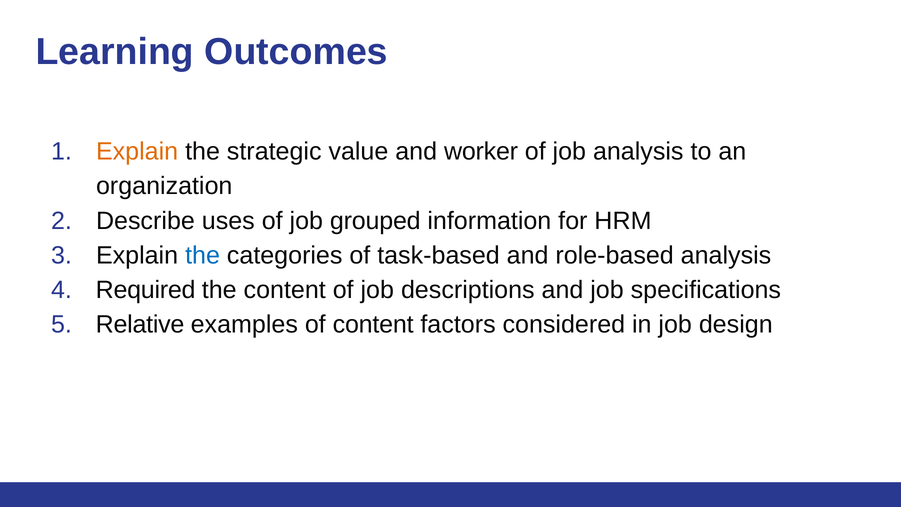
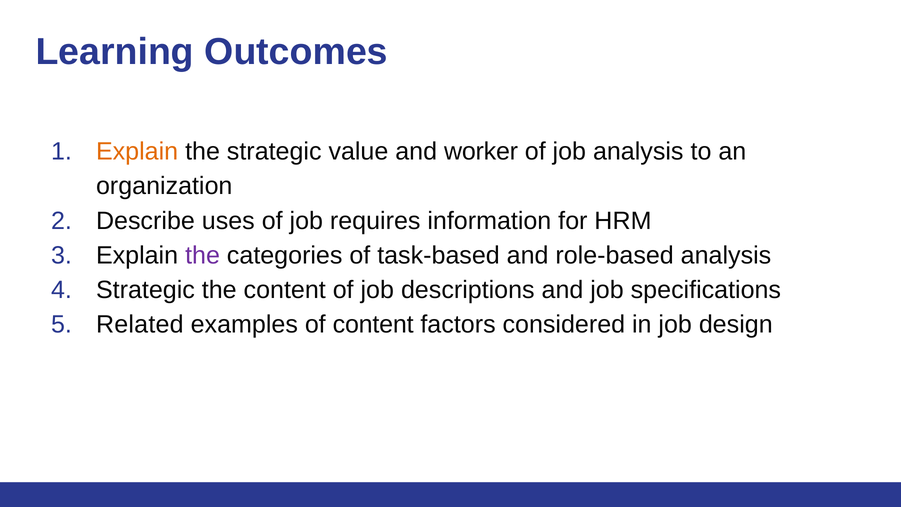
grouped: grouped -> requires (375, 221)
the colour: blue -> purple (203, 255)
Required: Required -> Strategic (145, 290)
Relative: Relative -> Related (140, 324)
